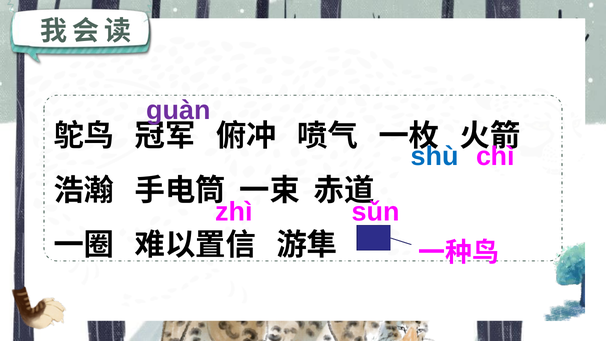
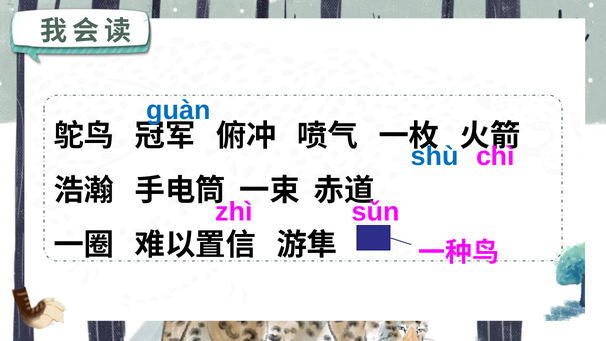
ɡuàn colour: purple -> blue (178, 110)
